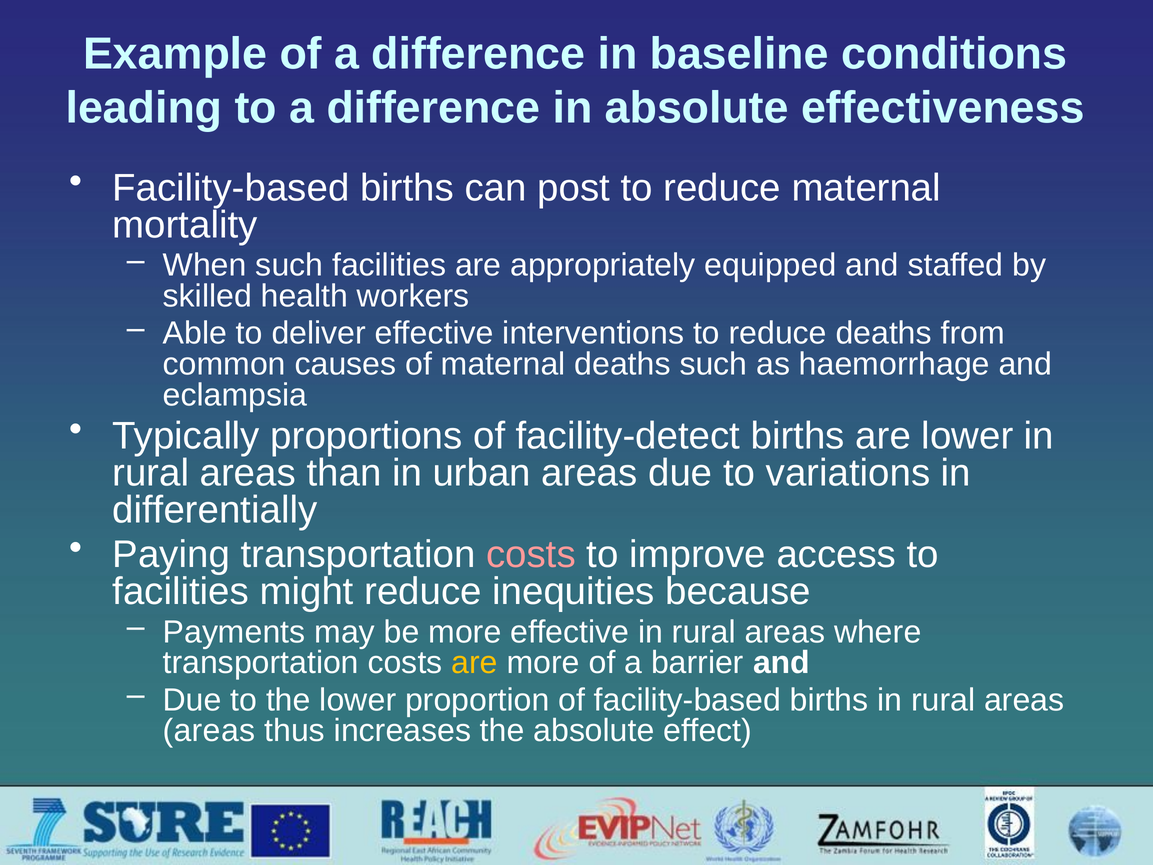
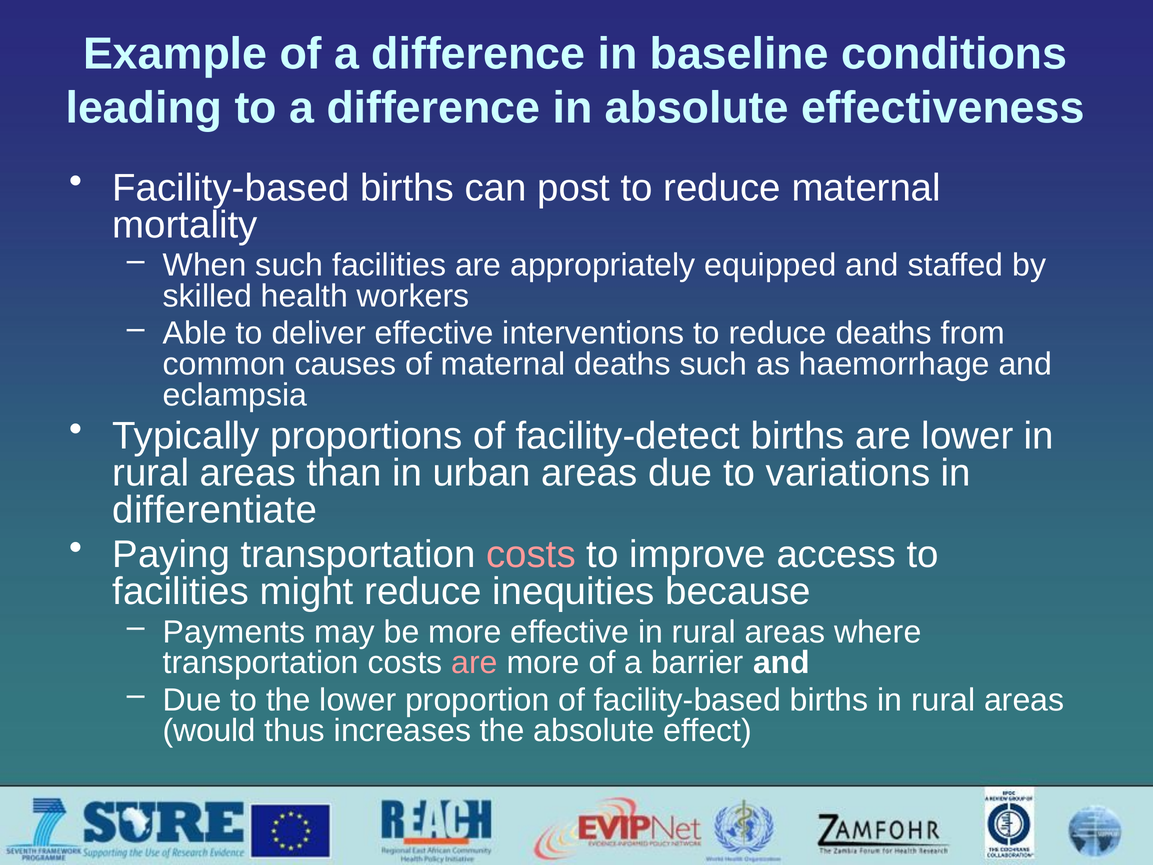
differentially: differentially -> differentiate (215, 510)
are colour: yellow -> pink (475, 663)
areas: areas -> would (209, 731)
